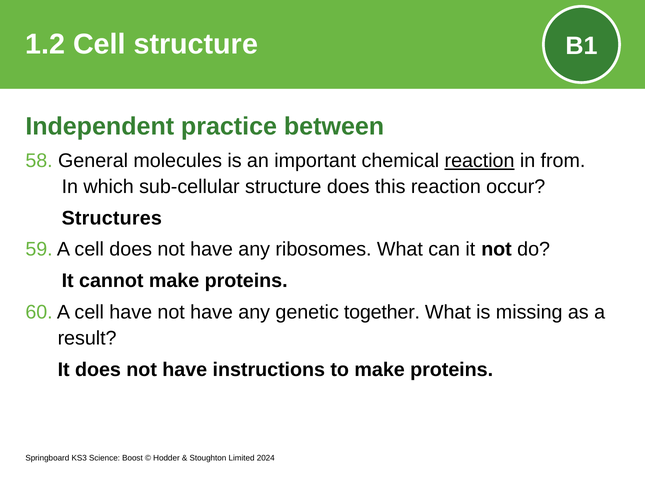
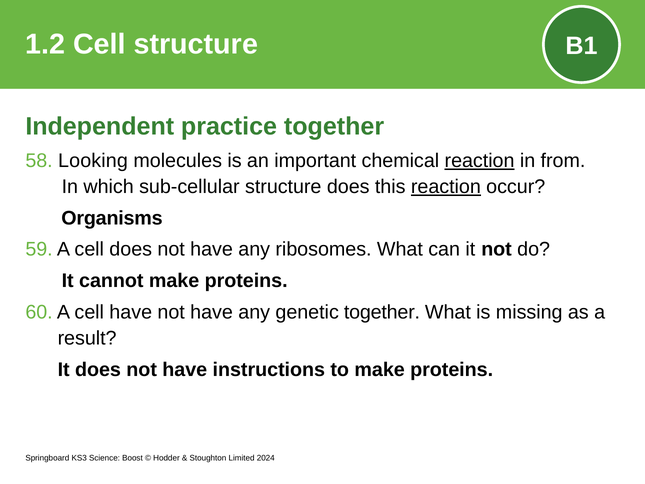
practice between: between -> together (334, 126)
General: General -> Looking (93, 161)
reaction underline: none -> present (446, 187)
Structures: Structures -> Organisms (112, 218)
